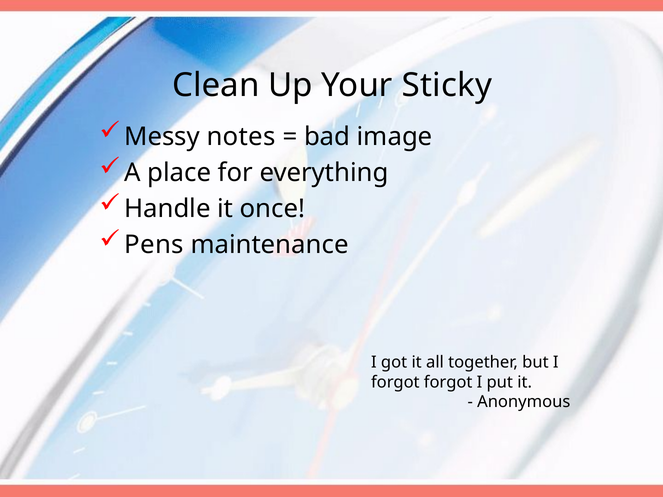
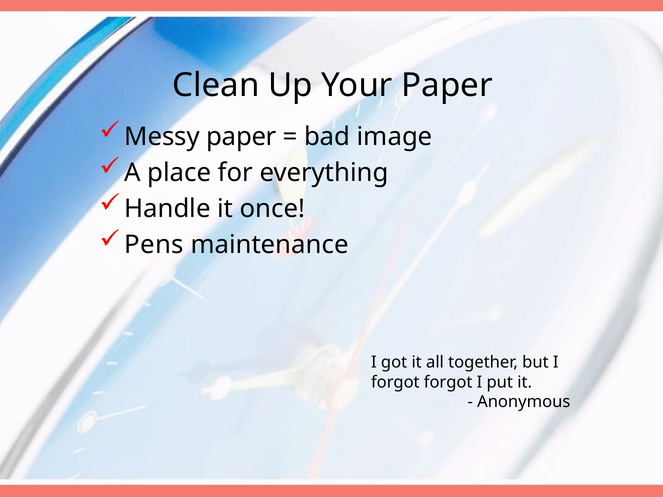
Your Sticky: Sticky -> Paper (447, 85)
Messy notes: notes -> paper (241, 137)
